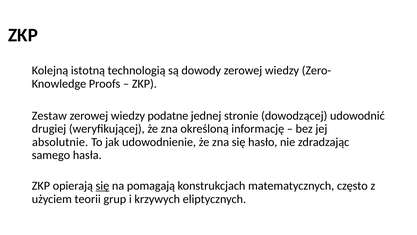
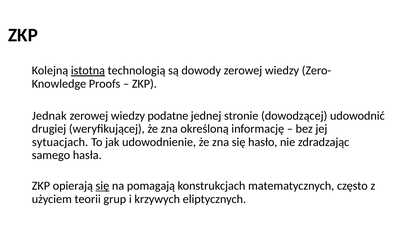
istotną underline: none -> present (88, 70)
Zestaw: Zestaw -> Jednak (49, 116)
absolutnie: absolutnie -> sytuacjach (60, 142)
